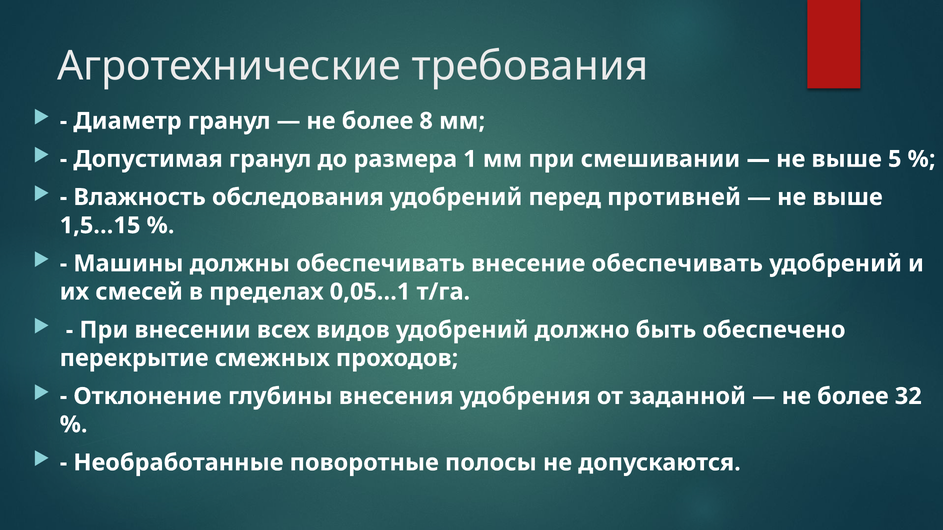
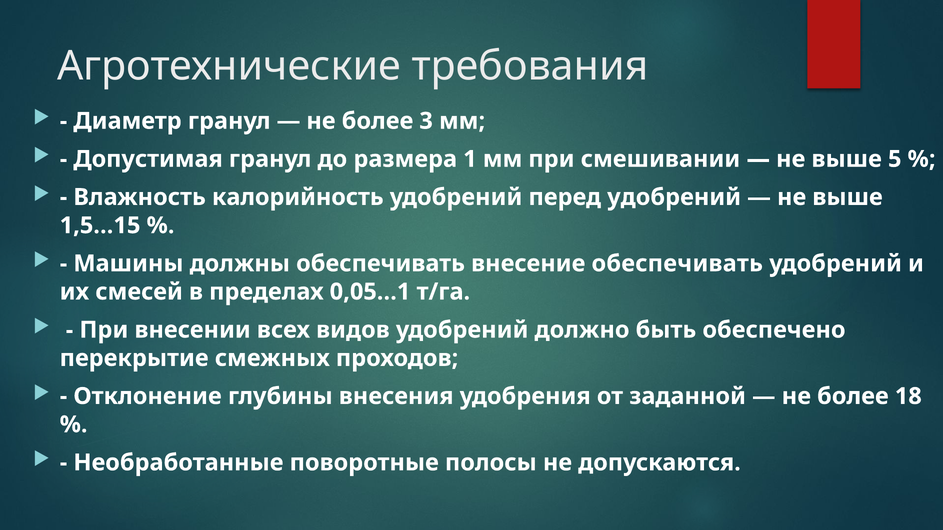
8: 8 -> 3 (426, 121)
обследования: обследования -> калорийность (298, 197)
перед противней: противней -> удобрений (674, 197)
32: 32 -> 18 (908, 397)
